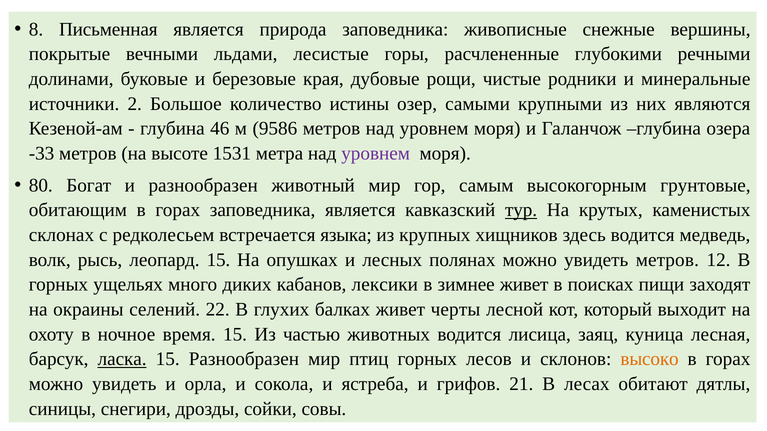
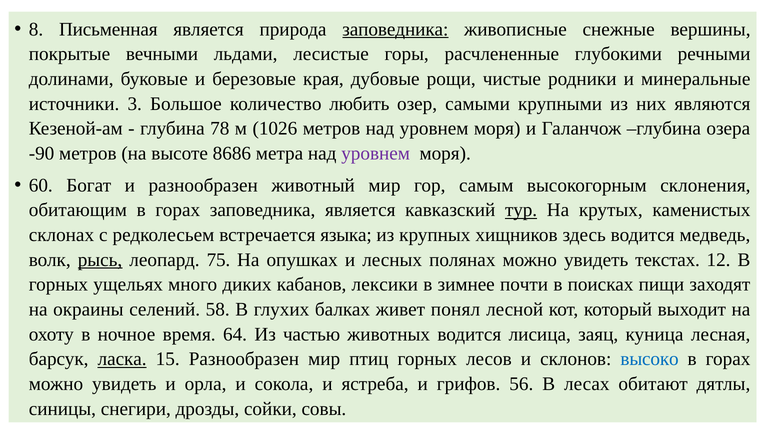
заповедника underline: none -> present (395, 29)
2: 2 -> 3 (135, 104)
истины: истины -> любить (359, 104)
46: 46 -> 78 (220, 129)
9586: 9586 -> 1026 (275, 129)
-33: -33 -> -90 (42, 154)
1531: 1531 -> 8686 (232, 154)
80: 80 -> 60 (41, 186)
грунтовые: грунтовые -> склонения (705, 186)
рысь underline: none -> present (100, 260)
леопард 15: 15 -> 75 (218, 260)
увидеть метров: метров -> текстах (668, 260)
зимнее живет: живет -> почти (524, 285)
22: 22 -> 58 (218, 310)
черты: черты -> понял (455, 310)
время 15: 15 -> 64 (235, 335)
высоко colour: orange -> blue (650, 359)
21: 21 -> 56 (521, 384)
